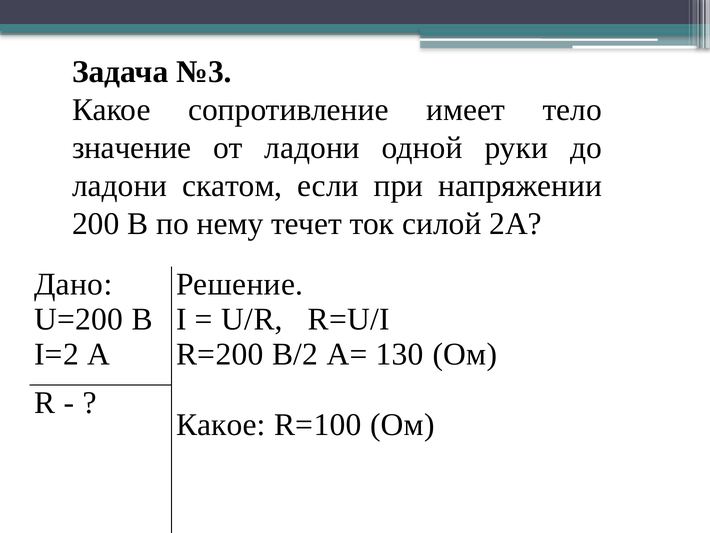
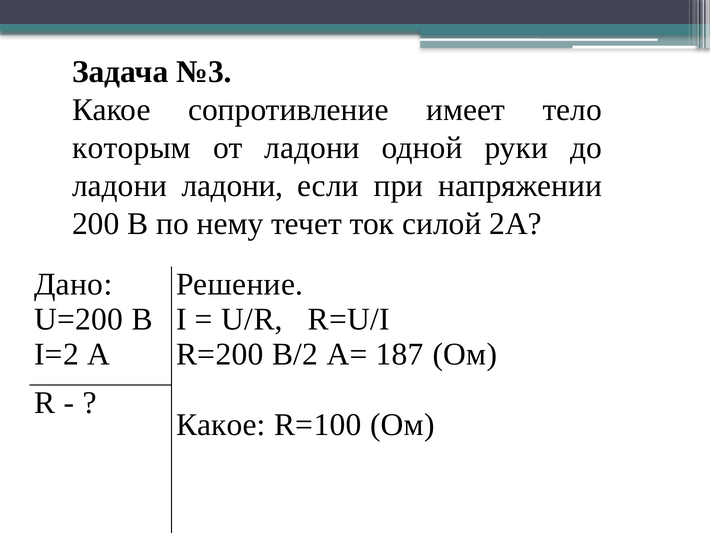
значение: значение -> которым (131, 148)
ладони скатом: скатом -> ладони (232, 186)
130: 130 -> 187 (400, 354)
